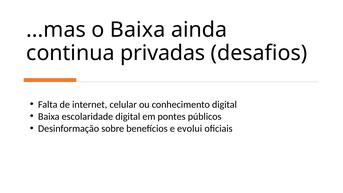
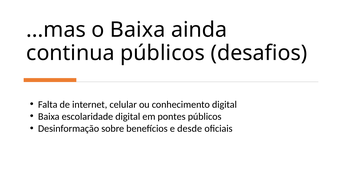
continua privadas: privadas -> públicos (163, 53)
evolui: evolui -> desde (190, 128)
